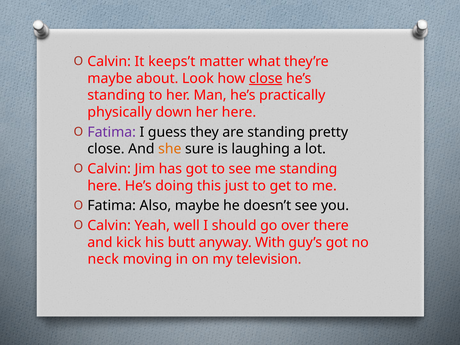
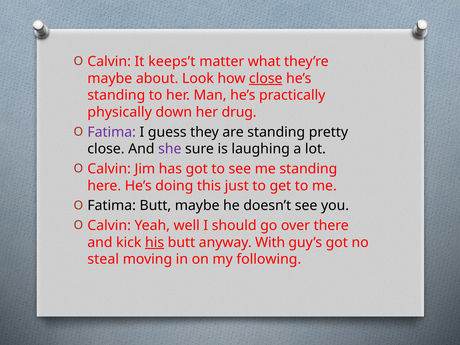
her here: here -> drug (239, 112)
she colour: orange -> purple (170, 149)
Fatima Also: Also -> Butt (155, 206)
his underline: none -> present (155, 242)
neck: neck -> steal (103, 259)
television: television -> following (269, 259)
